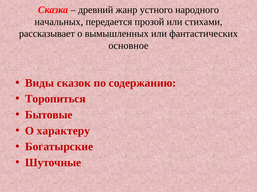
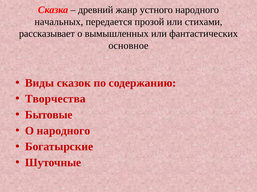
Торопиться: Торопиться -> Творчества (55, 99)
О характеру: характеру -> народного (63, 131)
